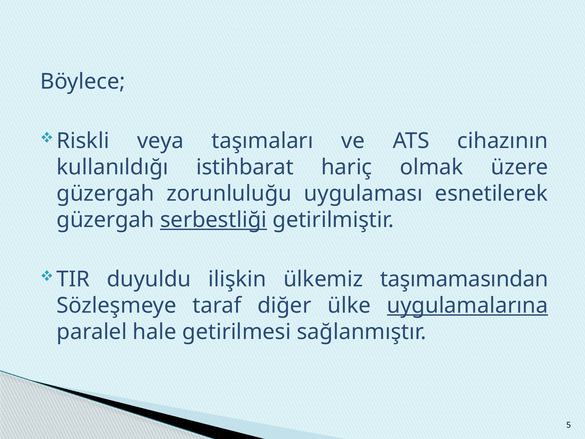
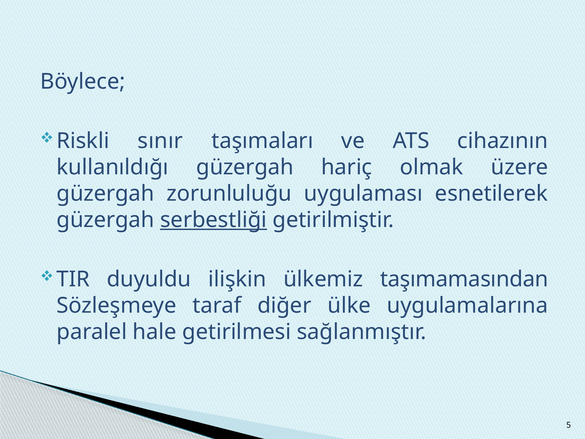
veya: veya -> sınır (160, 141)
kullanıldığı istihbarat: istihbarat -> güzergah (245, 167)
uygulamalarına underline: present -> none (467, 305)
